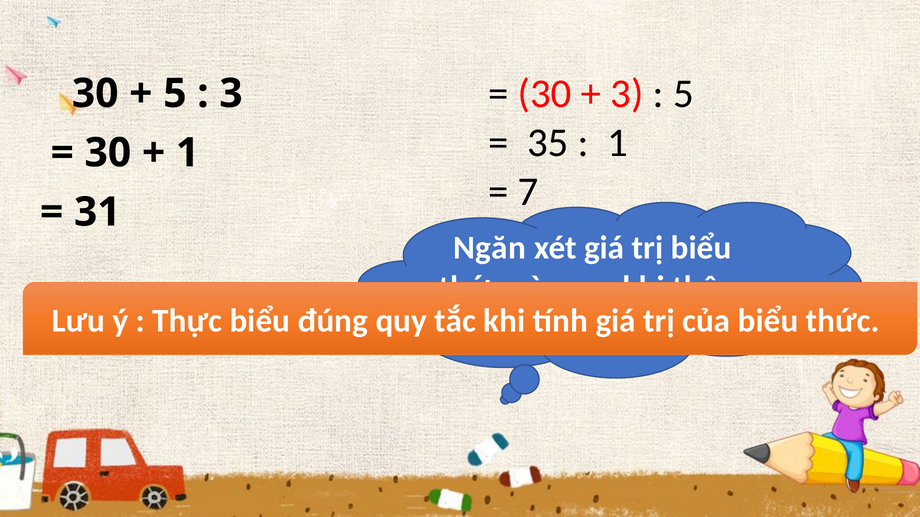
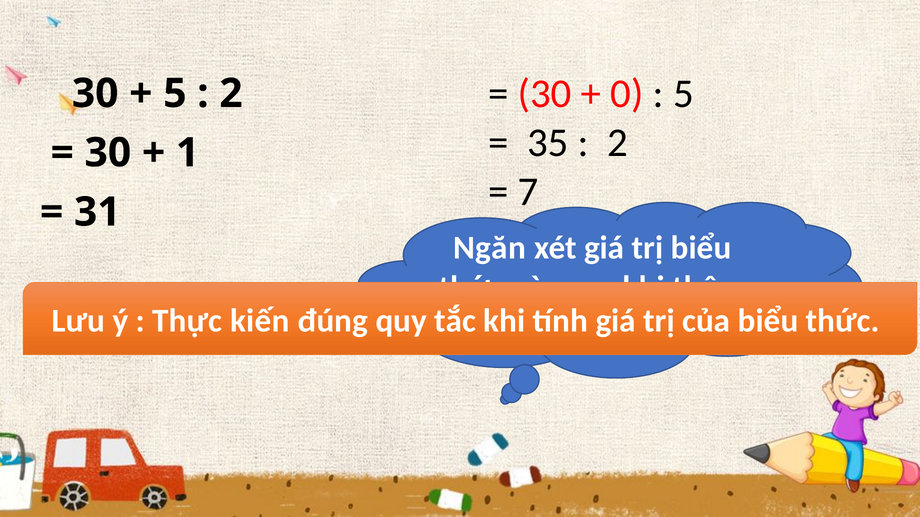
3: 3 -> 0 (627, 94)
3: 3 -> 2 (231, 94)
1: 1 -> 2 (618, 143)
Thực biểu: biểu -> kiến (260, 321)
